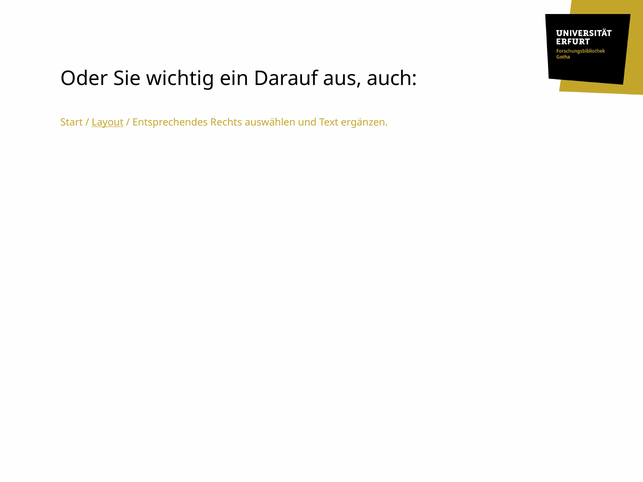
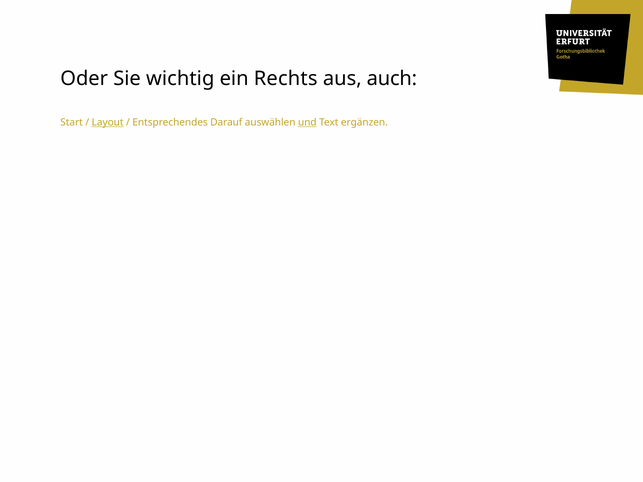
Darauf: Darauf -> Rechts (286, 79)
Rechts: Rechts -> Darauf (226, 123)
und underline: none -> present (307, 123)
